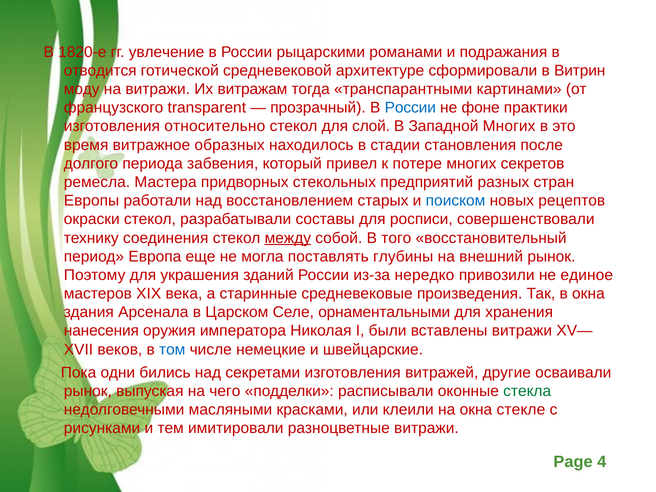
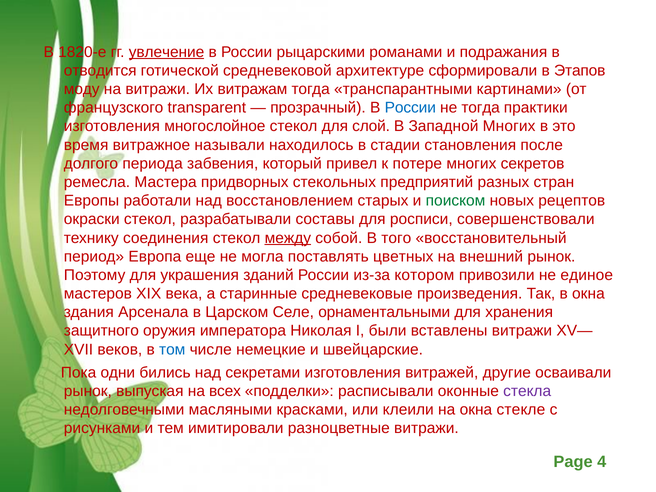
увлечение underline: none -> present (167, 52)
Витрин: Витрин -> Этапов (580, 71)
не фоне: фоне -> тогда (481, 108)
относительно: относительно -> многослойное (215, 126)
образных: образных -> называли (230, 145)
поиском colour: blue -> green (456, 201)
глубины: глубины -> цветных (403, 256)
нередко: нередко -> котором (424, 275)
нанесения: нанесения -> защитного (101, 331)
чего: чего -> всех (225, 391)
стекла colour: green -> purple (527, 391)
